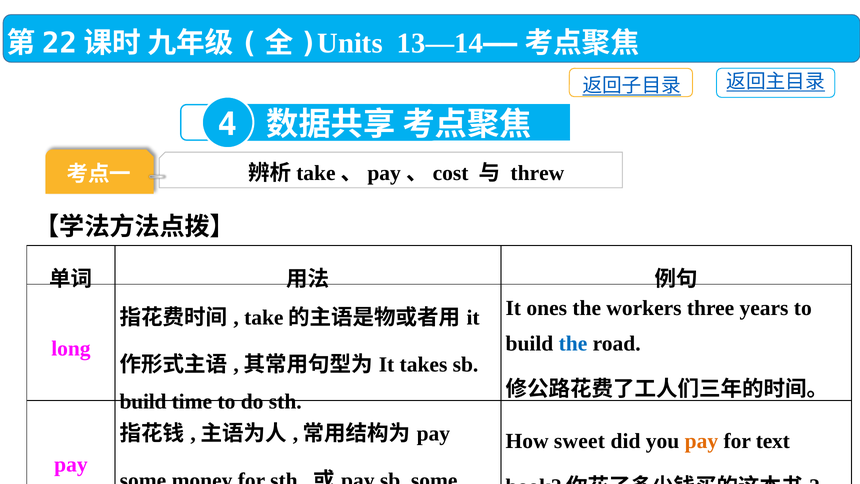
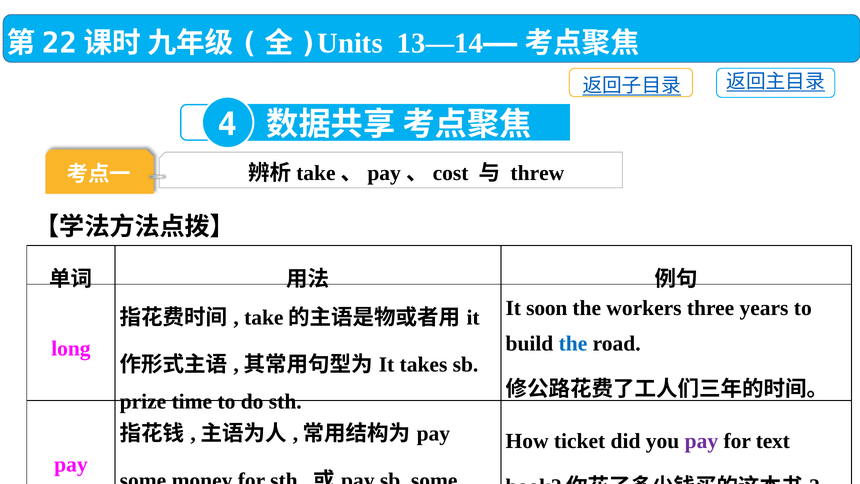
ones: ones -> soon (547, 308)
build: build -> prize (143, 402)
sweet: sweet -> ticket (580, 441)
pay colour: orange -> purple (701, 441)
